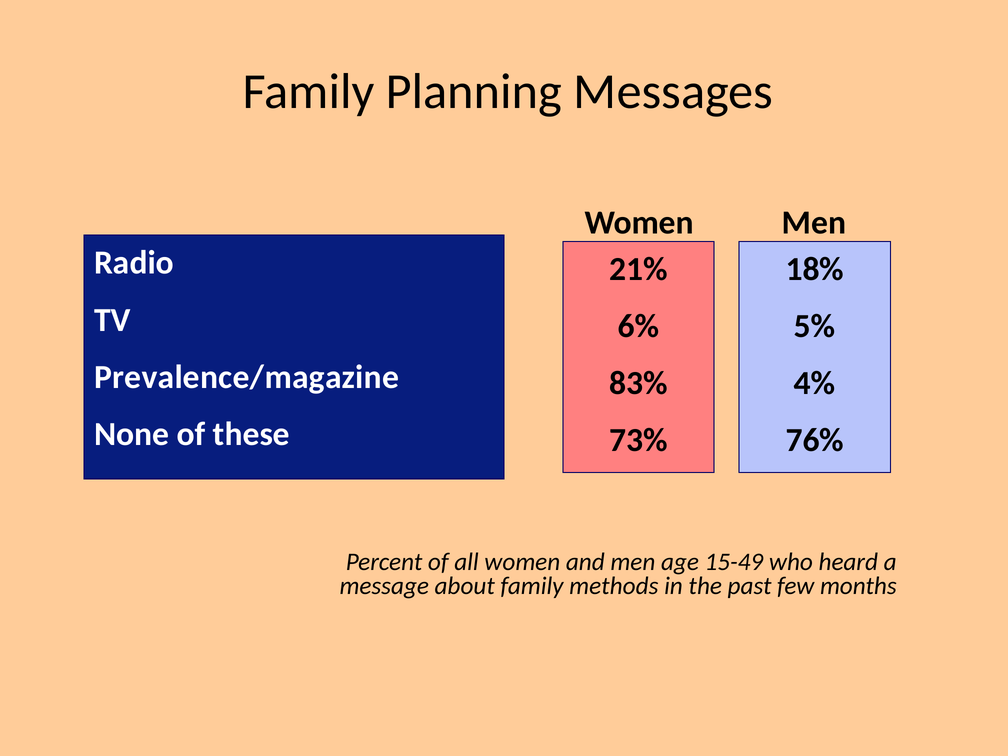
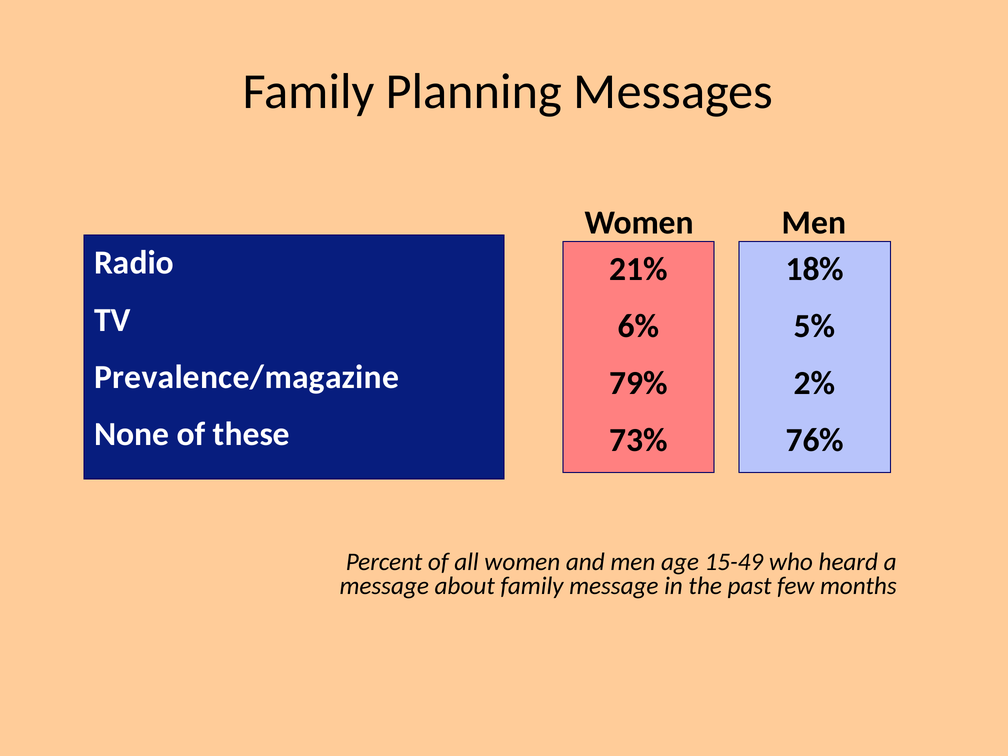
83%: 83% -> 79% (638, 383)
4%: 4% -> 2% (815, 383)
family methods: methods -> message (614, 586)
